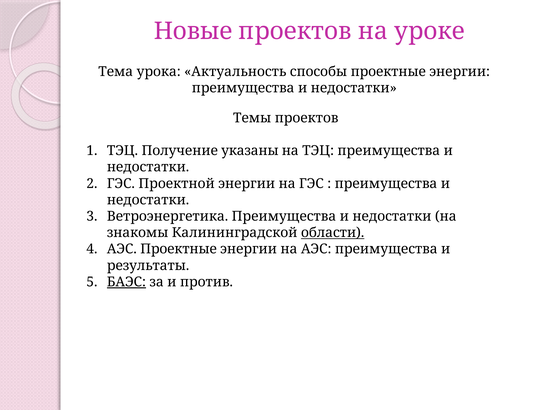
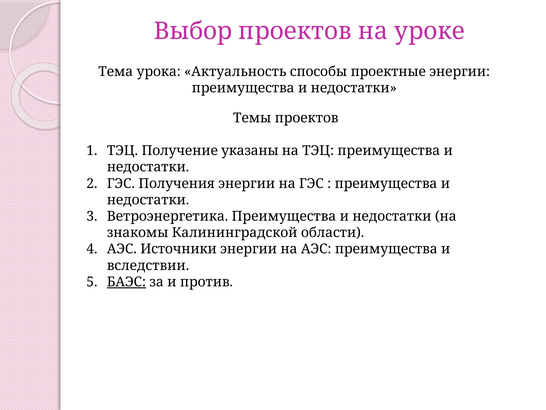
Новые: Новые -> Выбор (193, 31)
Проектной: Проектной -> Получения (177, 183)
области underline: present -> none (333, 232)
АЭС Проектные: Проектные -> Источники (179, 249)
результаты: результаты -> вследствии (148, 265)
